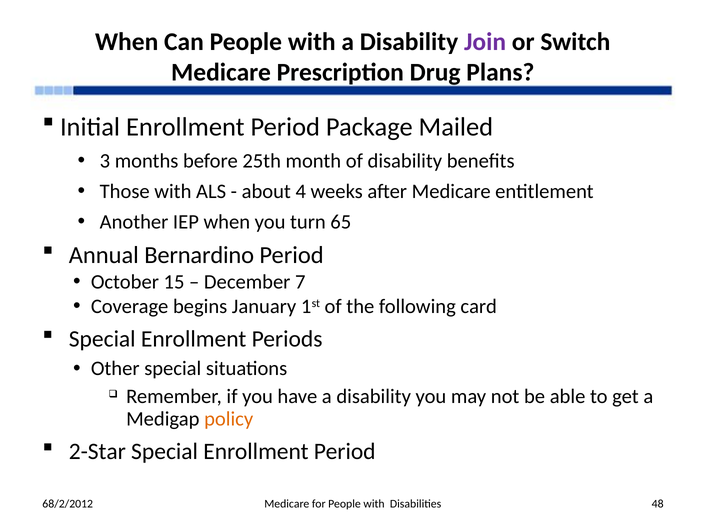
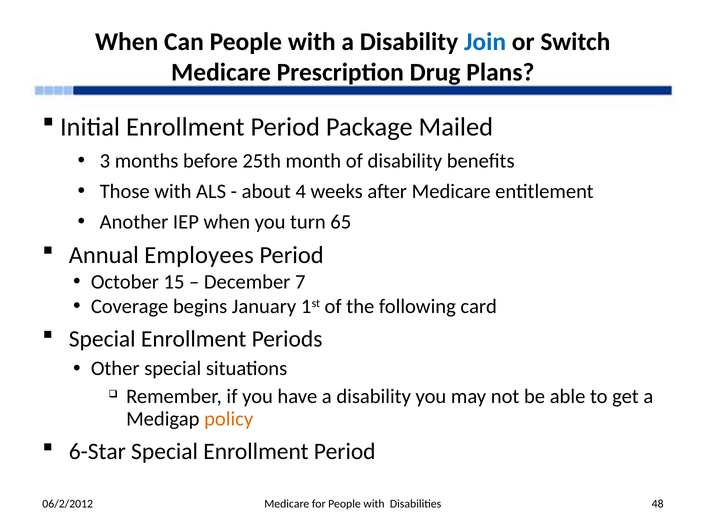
Join colour: purple -> blue (485, 42)
Bernardino: Bernardino -> Employees (199, 255)
2-Star: 2-Star -> 6-Star (97, 452)
68/2/2012: 68/2/2012 -> 06/2/2012 (68, 504)
